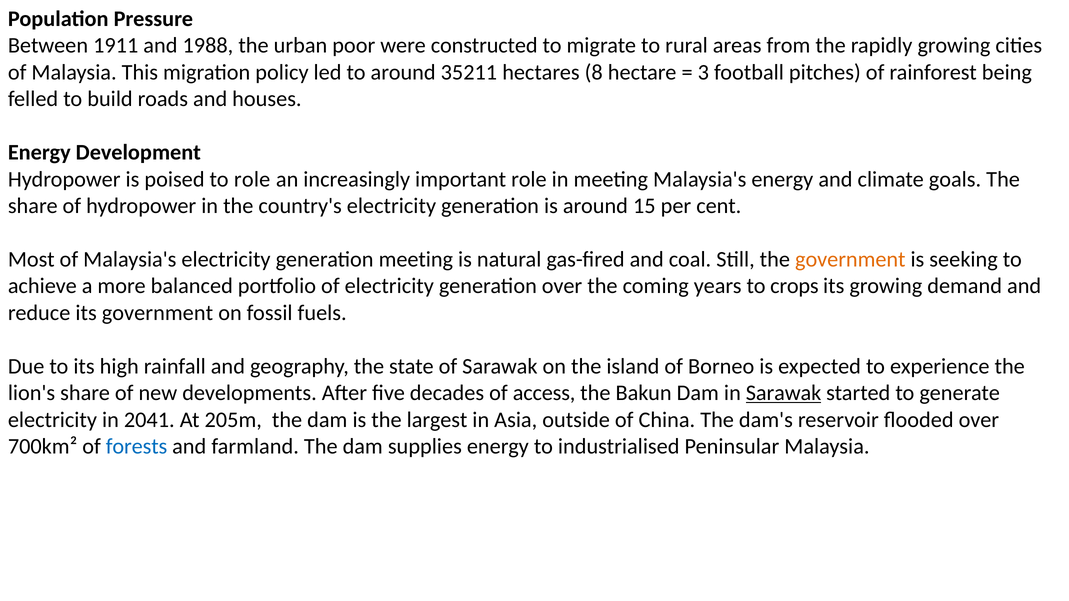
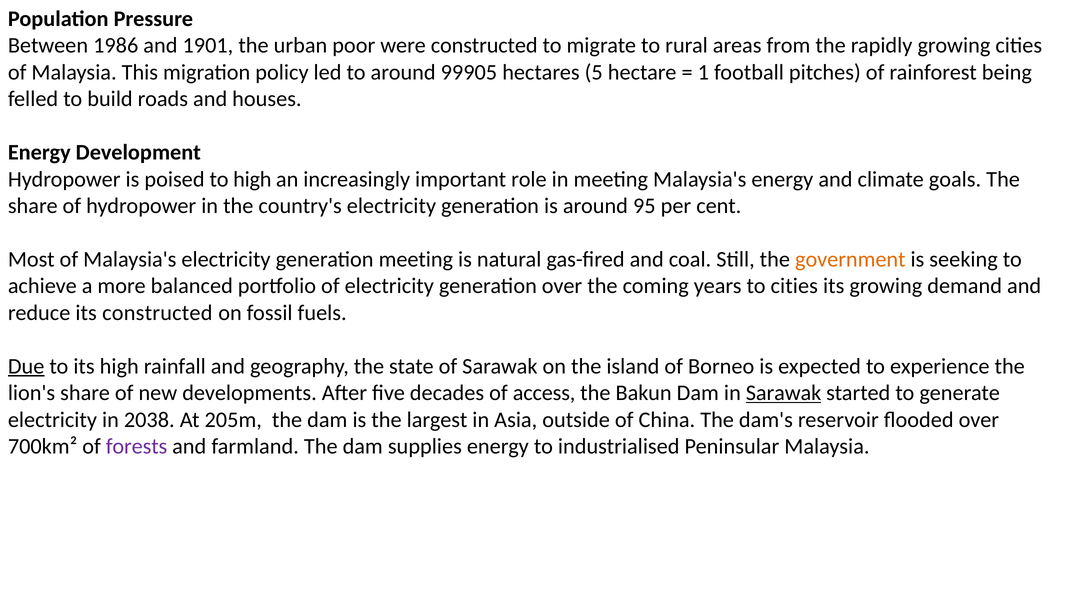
1911: 1911 -> 1986 (116, 46)
1988: 1988 -> 1901 (208, 46)
35211: 35211 -> 99905 (469, 72)
8: 8 -> 5 (594, 72)
3: 3 -> 1 (703, 72)
to role: role -> high (252, 179)
15: 15 -> 95 (644, 206)
to crops: crops -> cities (794, 286)
its government: government -> constructed (157, 313)
Due underline: none -> present (26, 366)
2041: 2041 -> 2038 (149, 420)
forests colour: blue -> purple (137, 447)
